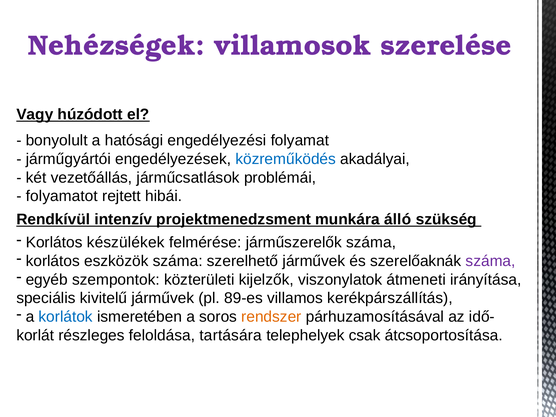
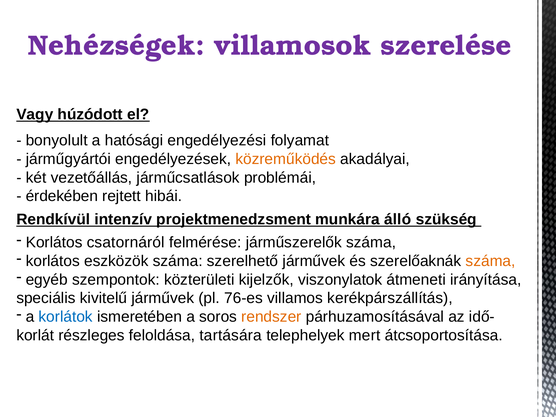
közreműködés colour: blue -> orange (286, 159)
folyamatot: folyamatot -> érdekében (62, 196)
készülékek: készülékek -> csatornáról (126, 243)
száma colour: purple -> orange (491, 261)
89-es: 89-es -> 76-es (244, 298)
csak: csak -> mert (365, 335)
